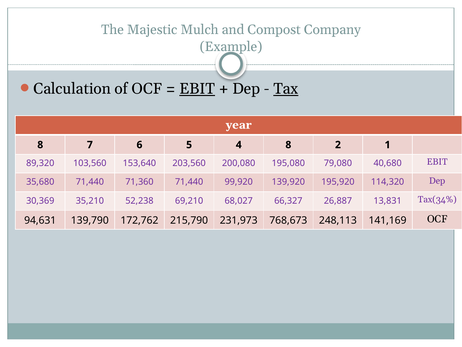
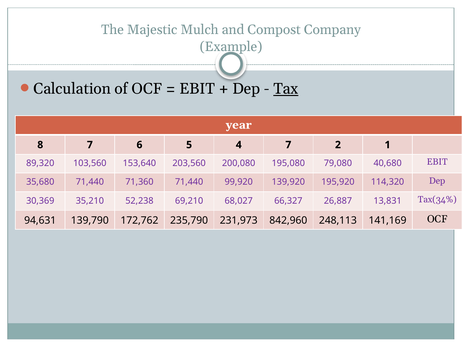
EBIT underline: present -> none (197, 89)
4 8: 8 -> 7 (288, 145)
215,790: 215,790 -> 235,790 (189, 220)
768,673: 768,673 -> 842,960 (288, 220)
